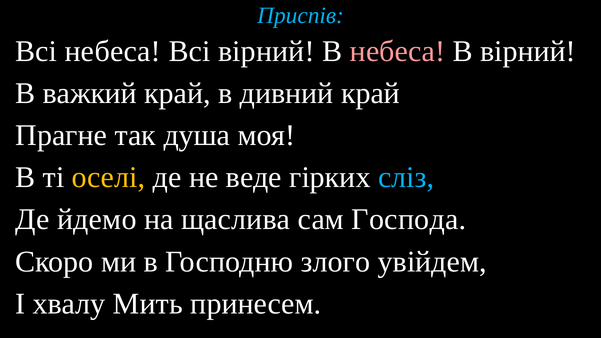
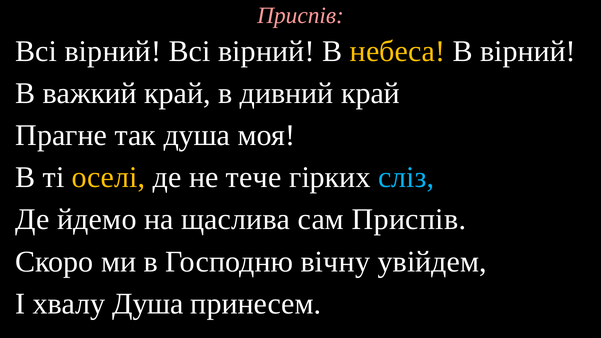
Приспів colour: light blue -> pink (301, 16)
небеса: небеса -> вірний (113, 51)
небеса colour: pink -> yellow (397, 51)
веде: веде -> тече (254, 178)
сам Господа: Господа -> Приспів (409, 220)
злого: злого -> вічну (335, 262)
хвалу Мить: Мить -> Душа (148, 304)
